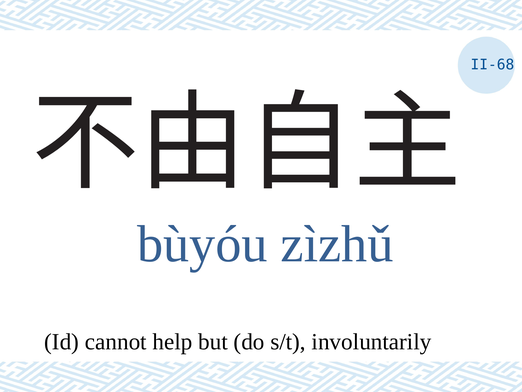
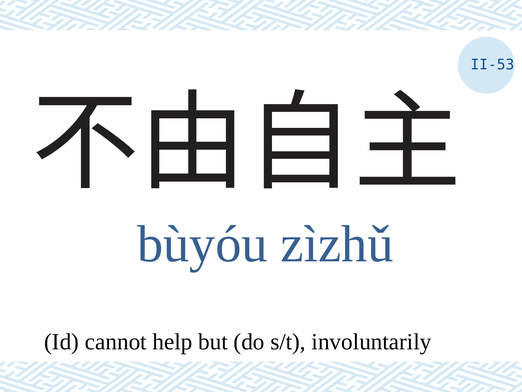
II-68: II-68 -> II-53 (492, 64)
